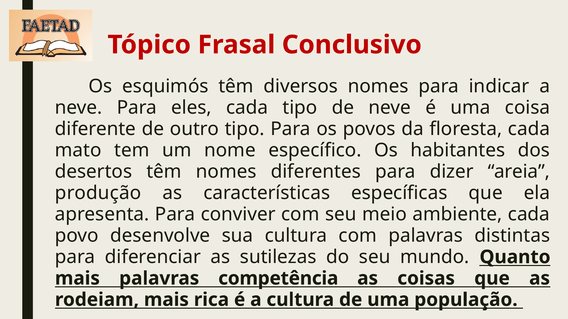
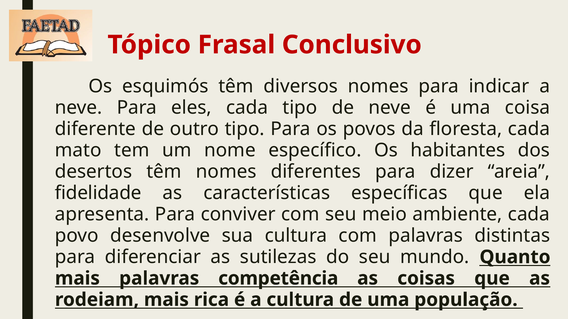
produção: produção -> fidelidade (98, 193)
